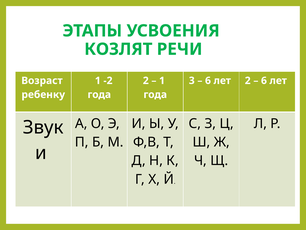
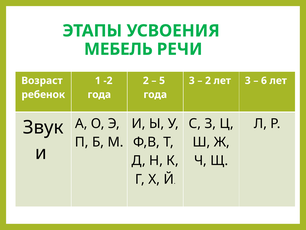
КОЗЛЯТ: КОЗЛЯТ -> МЕБЕЛЬ (118, 49)
1: 1 -> 5 (162, 80)
6: 6 -> 2 (208, 80)
лет 2: 2 -> 3 (248, 80)
ребенку: ребенку -> ребенок (43, 94)
